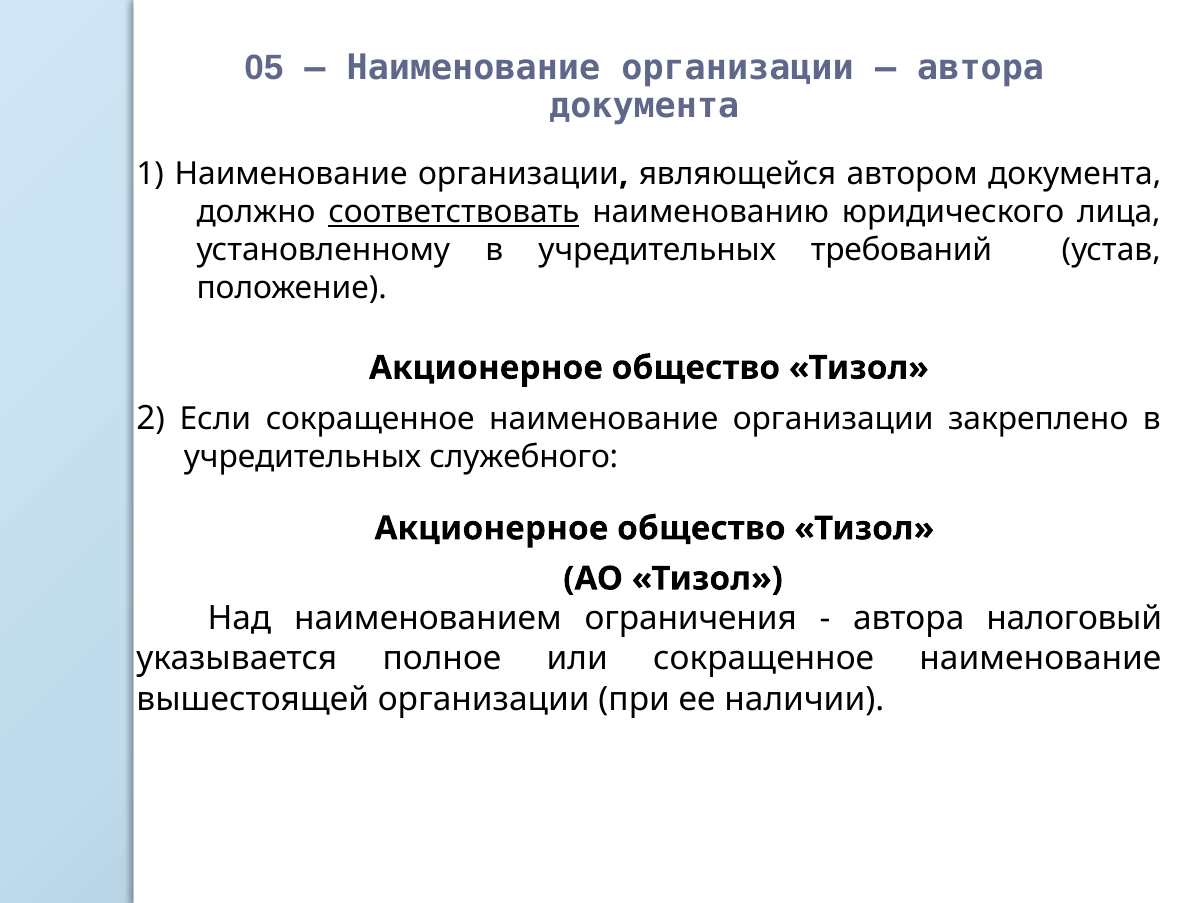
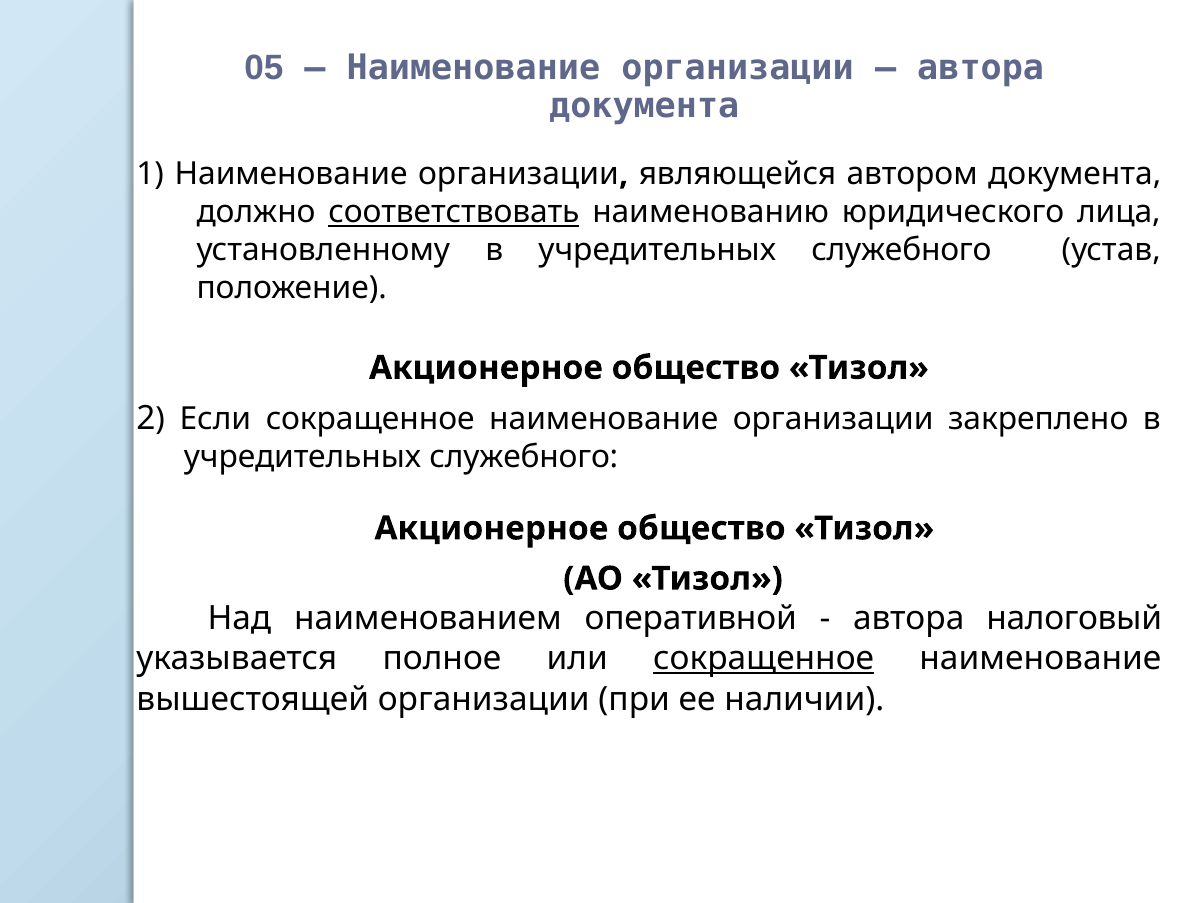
установленному в учредительных требований: требований -> служебного (901, 250)
ограничения: ограничения -> оперативной (691, 619)
сокращенное underline: none -> present (764, 659)
